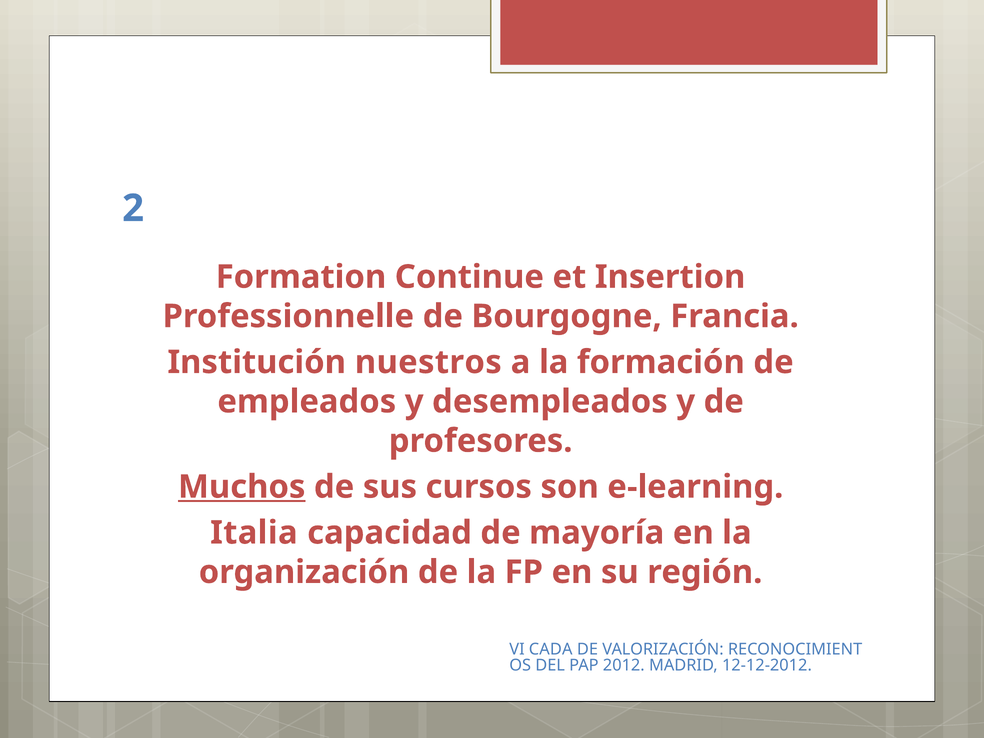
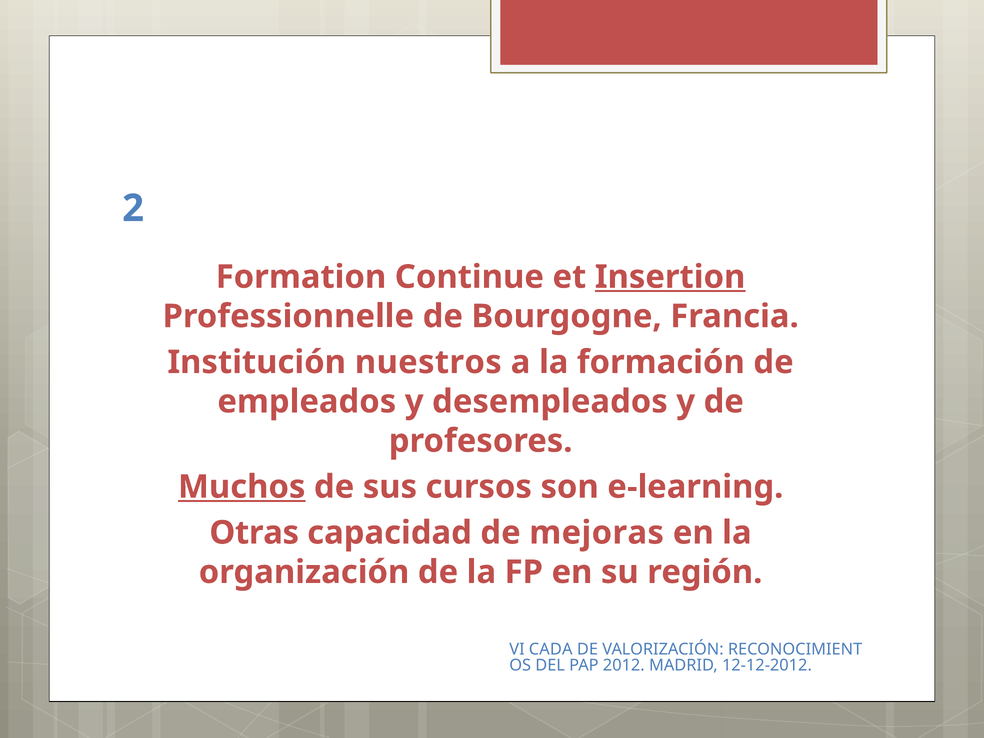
Insertion underline: none -> present (670, 277)
Italia: Italia -> Otras (254, 533)
mayoría: mayoría -> mejoras (597, 533)
